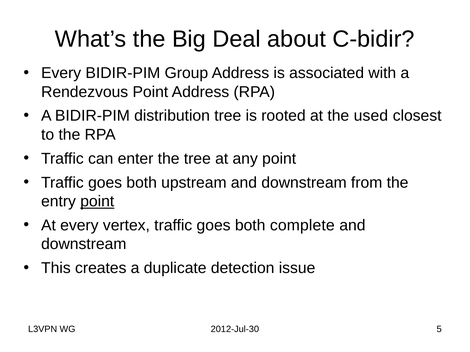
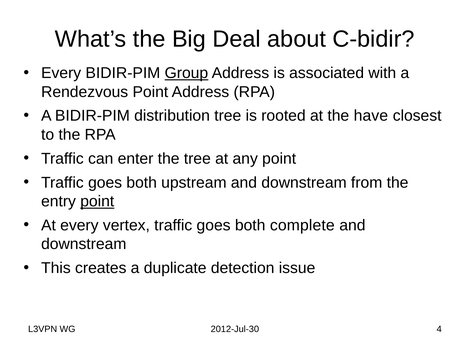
Group underline: none -> present (186, 73)
used: used -> have (371, 116)
5: 5 -> 4 (439, 330)
